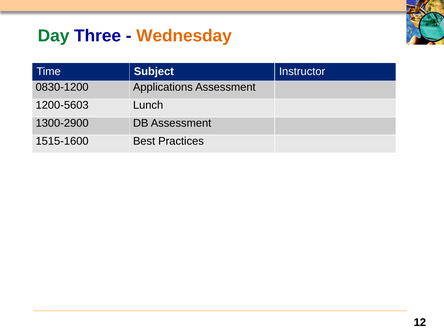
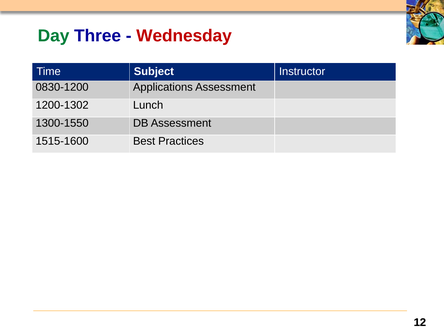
Wednesday colour: orange -> red (184, 36)
1200-5603: 1200-5603 -> 1200-1302 (62, 105)
1300-2900: 1300-2900 -> 1300-1550 (62, 123)
